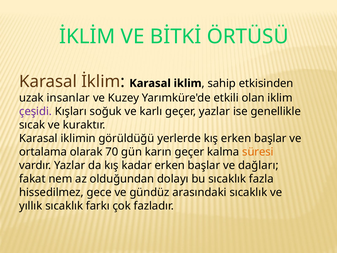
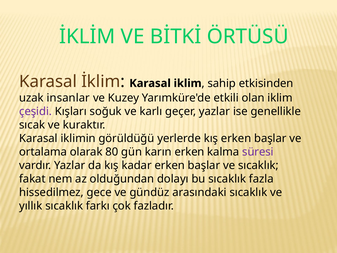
70: 70 -> 80 (112, 152)
karın geçer: geçer -> erken (190, 152)
süresi colour: orange -> purple (258, 152)
ve dağları: dağları -> sıcaklık (258, 165)
